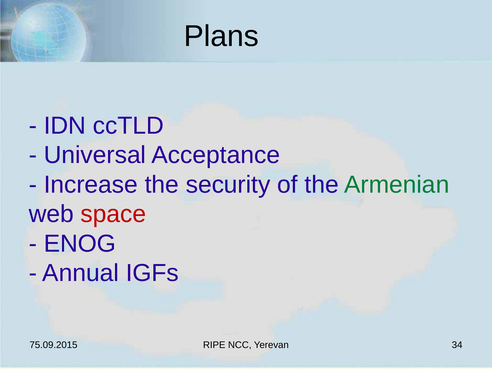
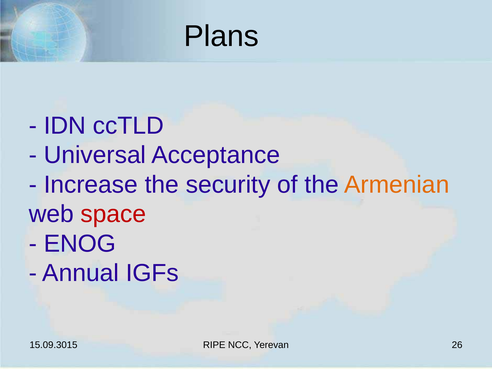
Armenian colour: green -> orange (397, 185)
75.09.2015: 75.09.2015 -> 15.09.3015 (53, 345)
34: 34 -> 26 (457, 345)
